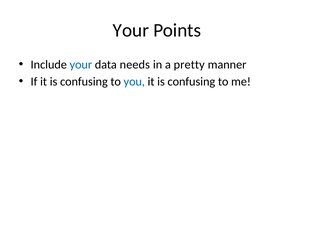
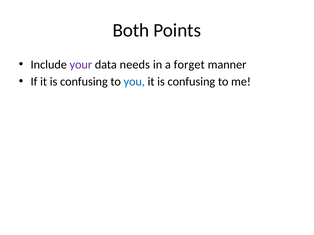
Your: Your -> Both (131, 30)
your colour: blue -> purple (81, 65)
pretty: pretty -> forget (189, 65)
